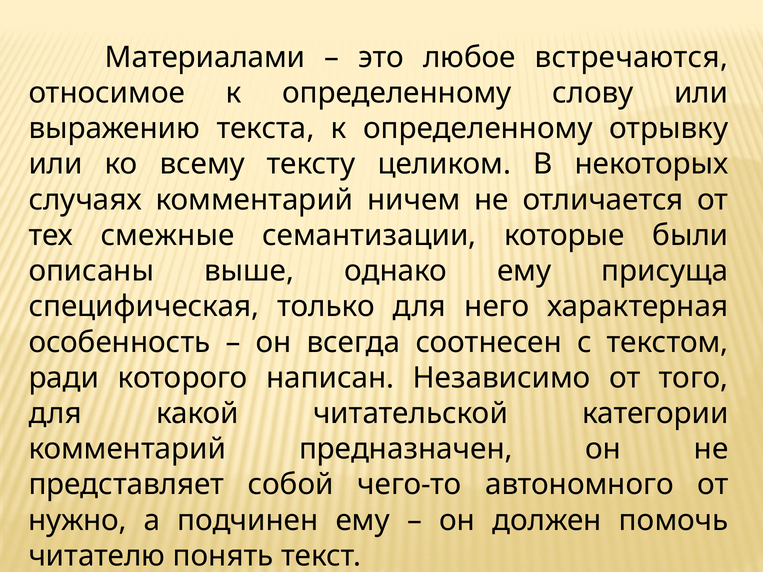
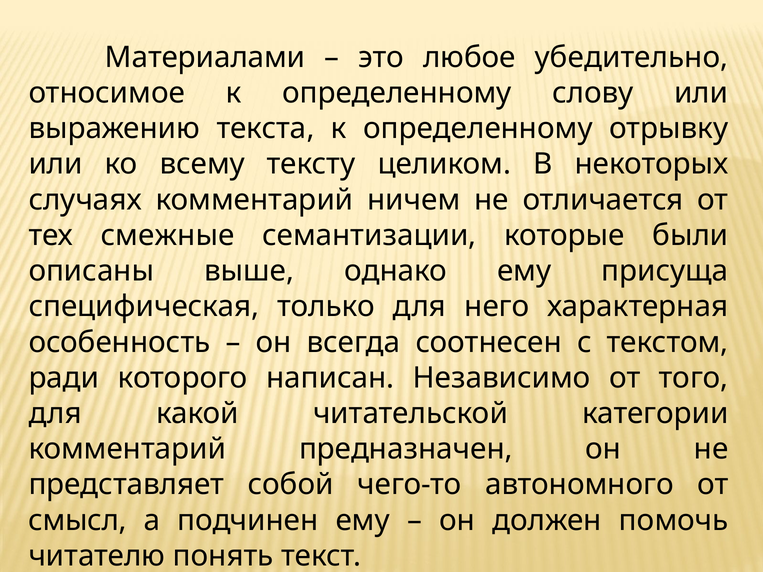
встречаются: встречаются -> убедительно (632, 57)
нужно: нужно -> смысл (78, 521)
